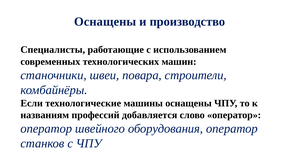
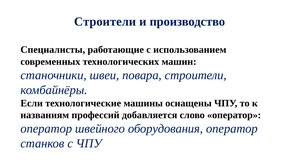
Оснащены: Оснащены -> Строители (105, 22)
